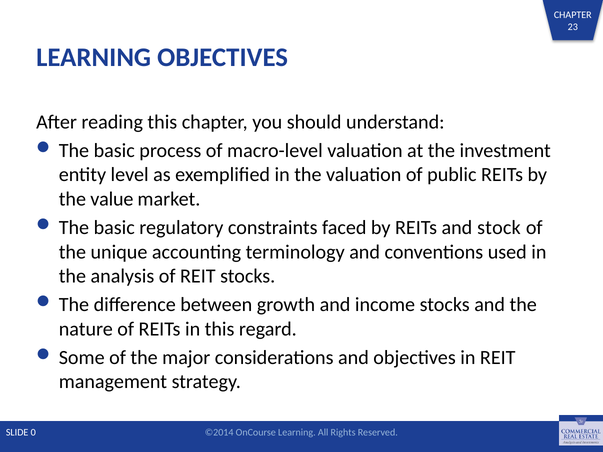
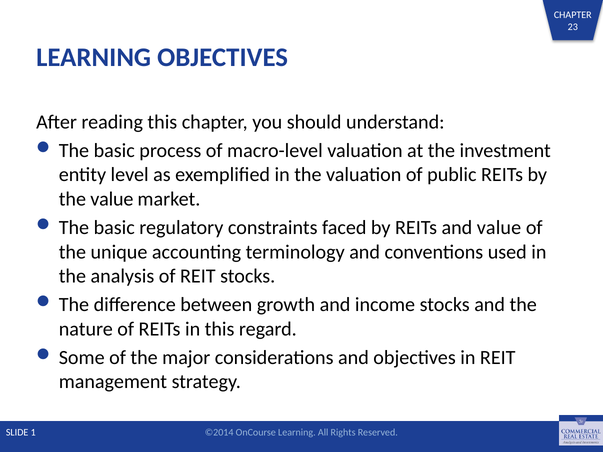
and stock: stock -> value (499, 228)
0: 0 -> 1 (33, 433)
